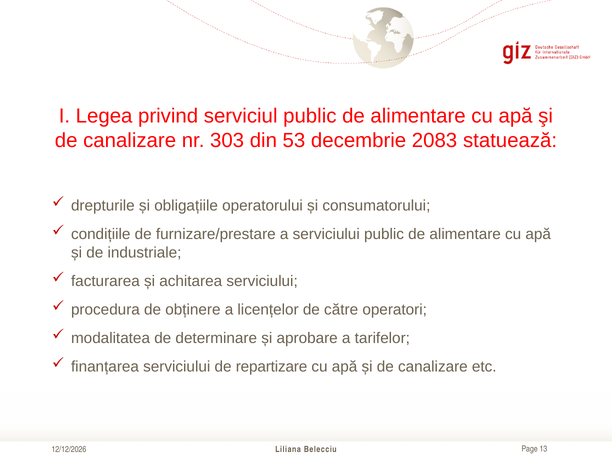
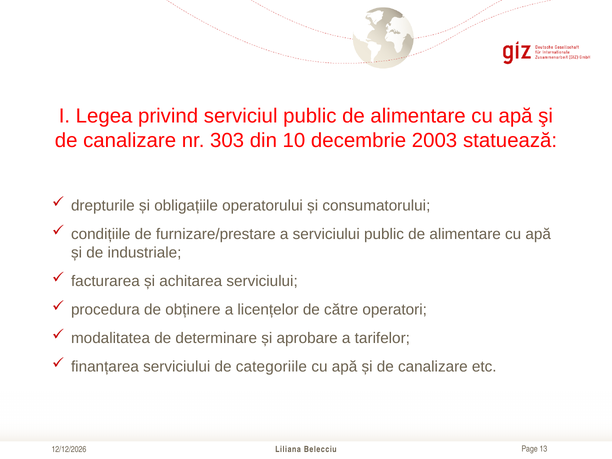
53: 53 -> 10 (294, 140)
2083: 2083 -> 2003 (435, 140)
repartizare: repartizare -> categoriile (271, 367)
